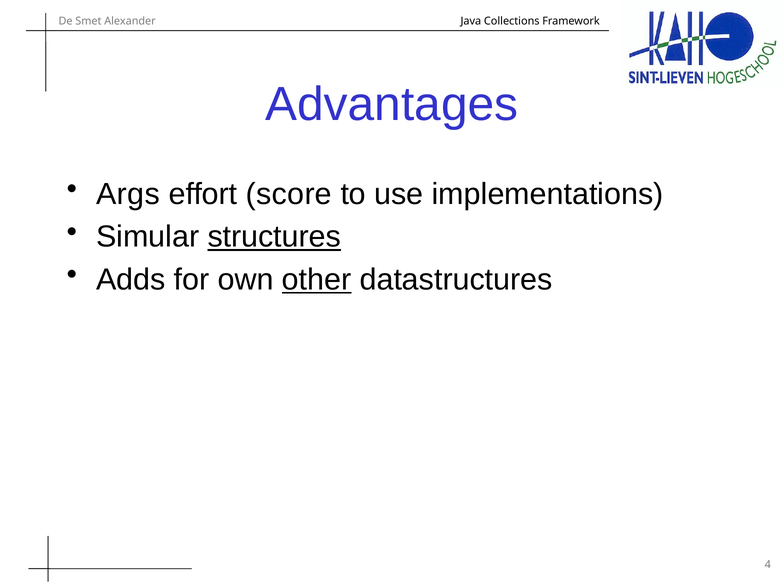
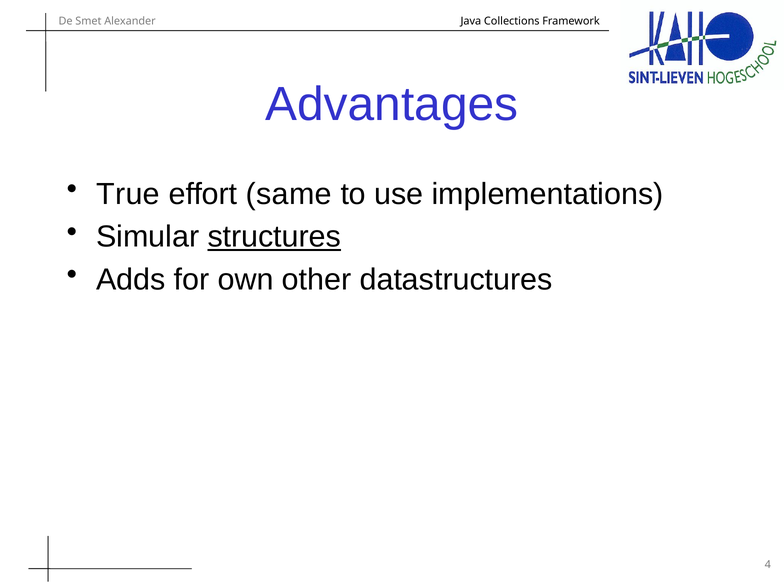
Args: Args -> True (128, 194)
score: score -> same (289, 194)
other underline: present -> none (317, 280)
